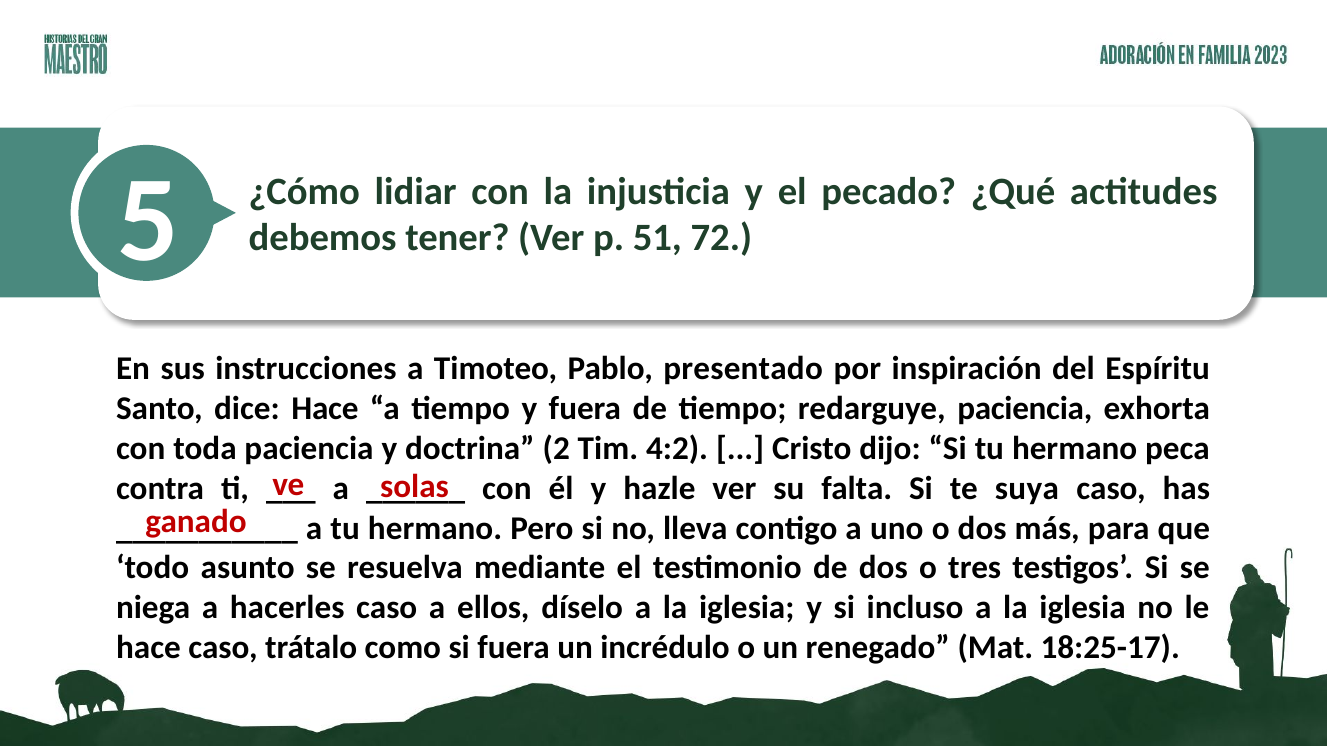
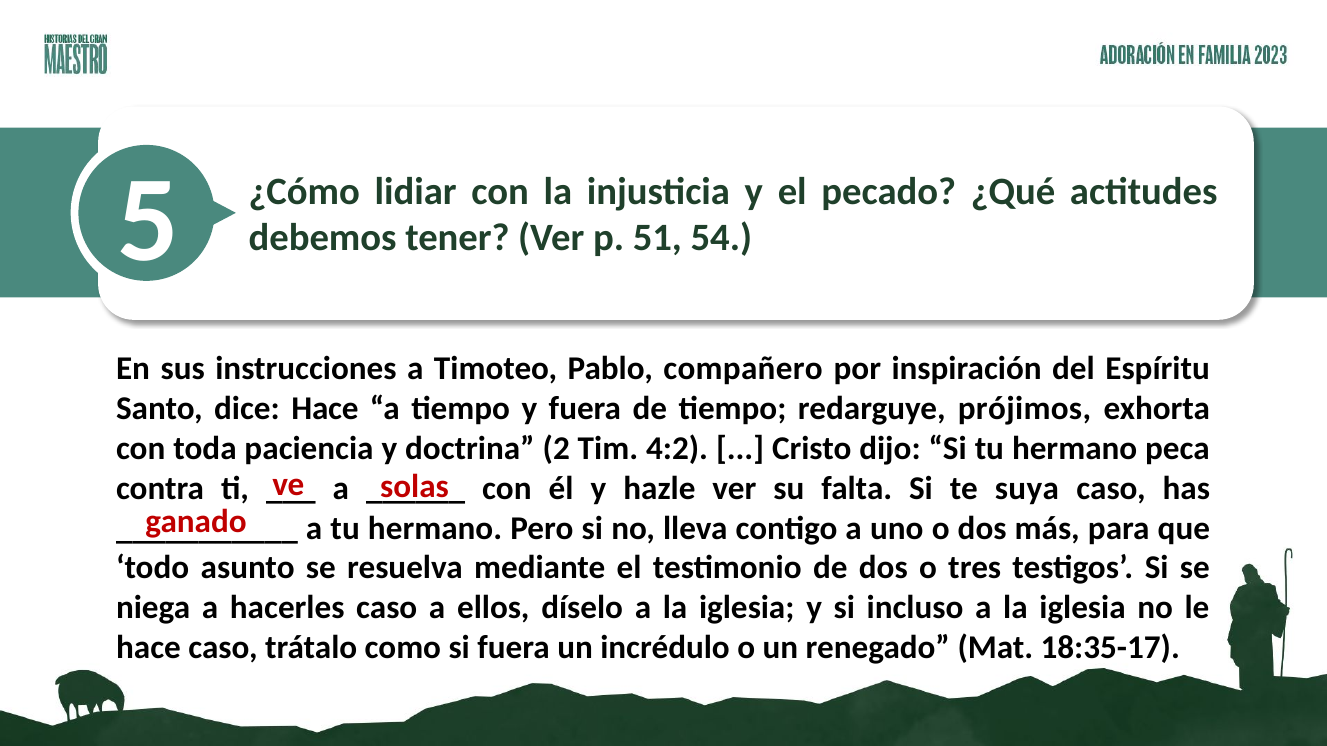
72: 72 -> 54 (721, 238)
presentado: presentado -> compañero (743, 369)
redarguye paciencia: paciencia -> prójimos (1024, 409)
18:25-17: 18:25-17 -> 18:35-17 (1110, 648)
